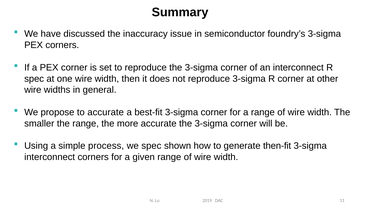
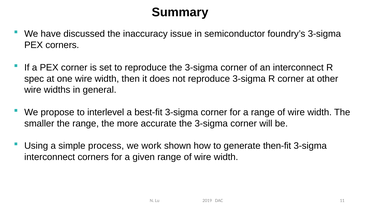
to accurate: accurate -> interlevel (106, 112)
we spec: spec -> work (151, 146)
